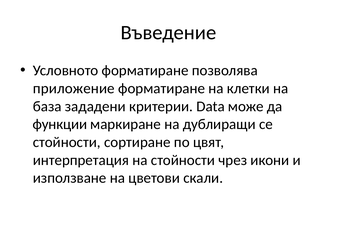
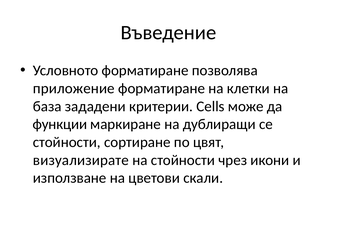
Data: Data -> Cells (210, 107)
интерпретация: интерпретация -> визуализирате (81, 161)
